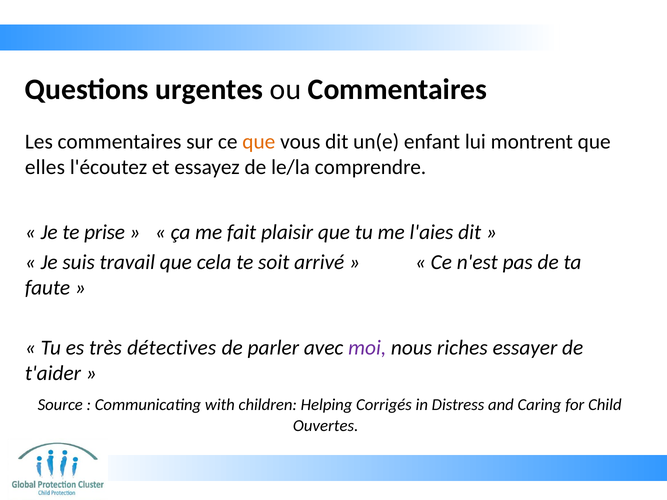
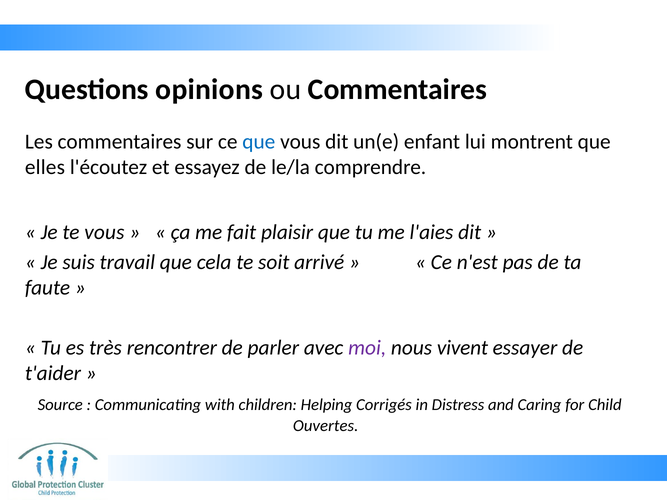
urgentes: urgentes -> opinions (209, 89)
que colour: orange -> blue (259, 142)
te prise: prise -> vous (104, 232)
détectives: détectives -> rencontrer (172, 348)
riches: riches -> vivent (462, 348)
